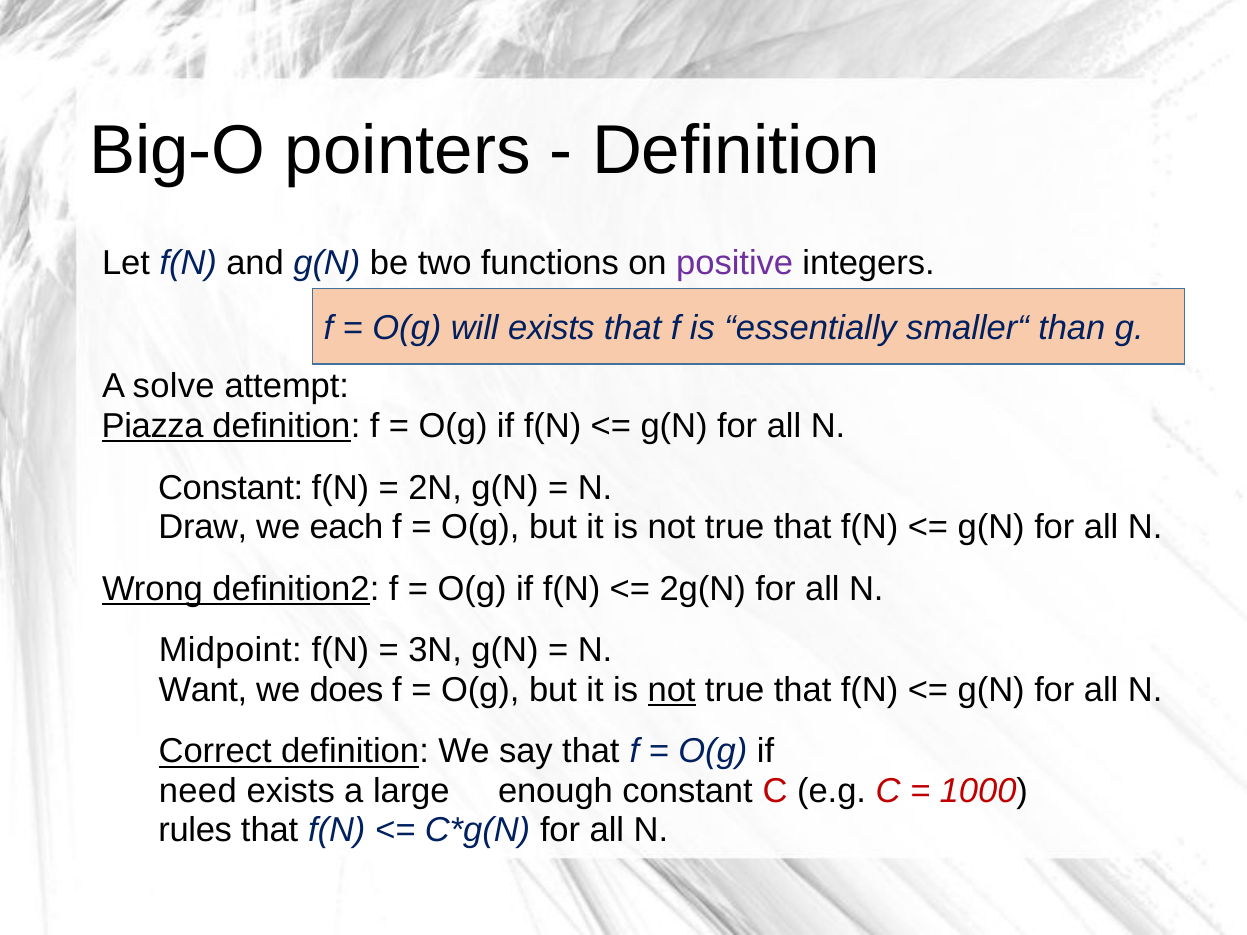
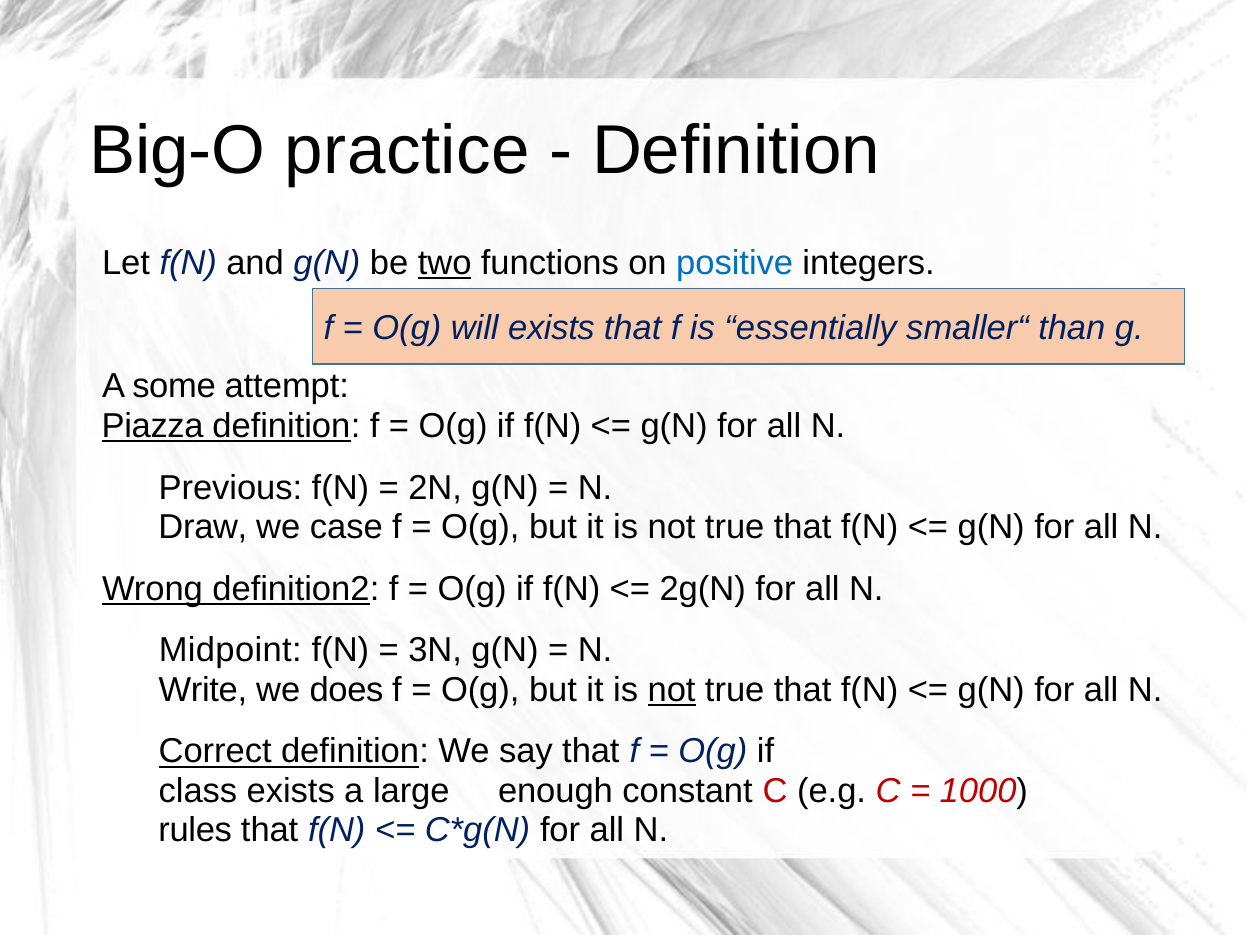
pointers: pointers -> practice (408, 151)
two underline: none -> present (445, 263)
positive colour: purple -> blue (735, 263)
solve: solve -> some (174, 387)
Constant: Constant -> Previous (230, 488)
each: each -> case (346, 527)
Want: Want -> Write (203, 690)
need: need -> class (198, 791)
